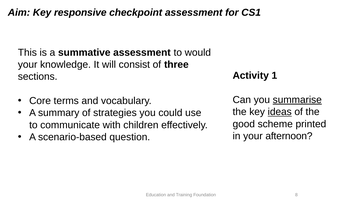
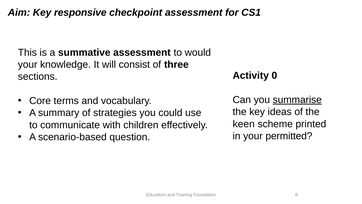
1: 1 -> 0 (274, 76)
ideas underline: present -> none (280, 112)
good: good -> keen (244, 124)
afternoon: afternoon -> permitted (289, 136)
